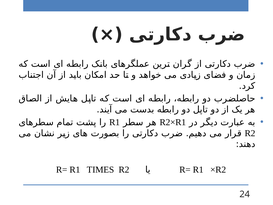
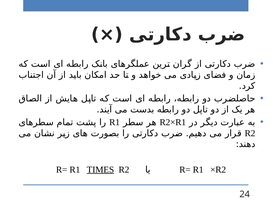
TIMES underline: none -> present (100, 169)
